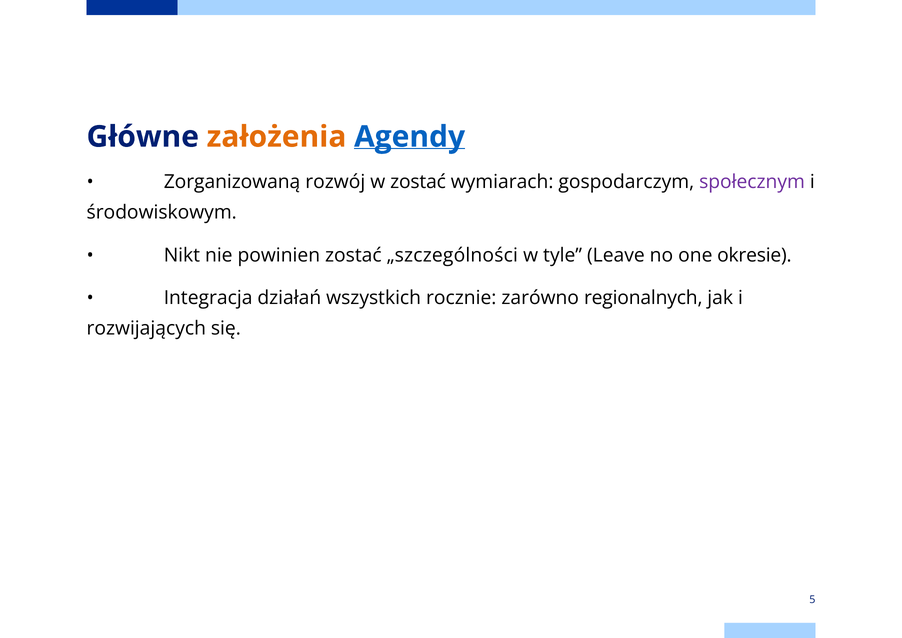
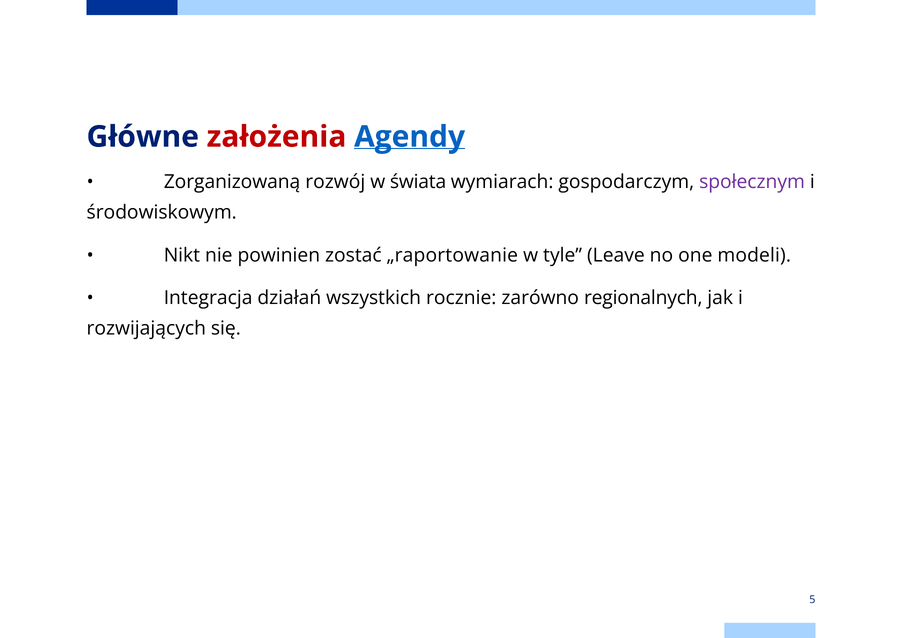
założenia colour: orange -> red (277, 137)
w zostać: zostać -> świata (418, 182)
„szczególności: „szczególności -> „raportowanie (452, 255)
okresie: okresie -> modeli (754, 255)
